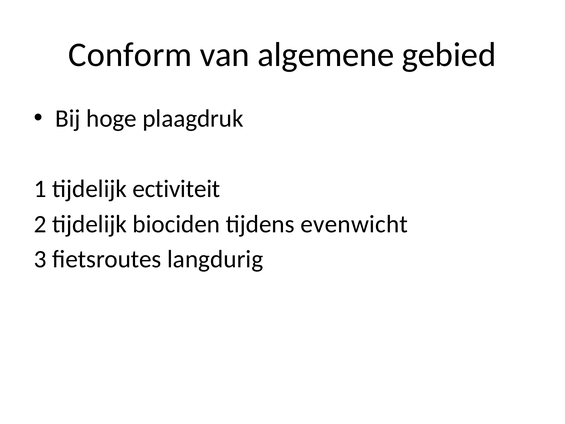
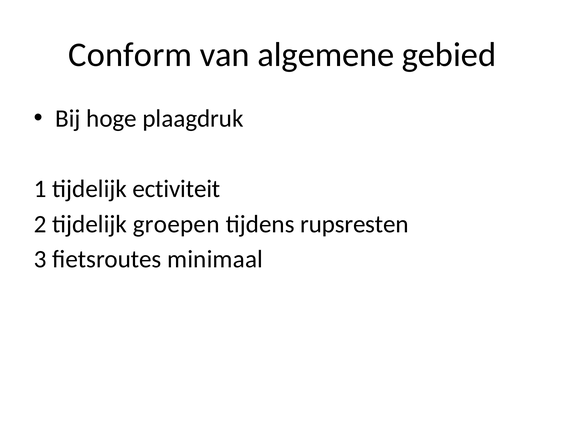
biociden: biociden -> groepen (176, 224)
evenwicht: evenwicht -> rupsresten (354, 224)
langdurig: langdurig -> minimaal (215, 259)
